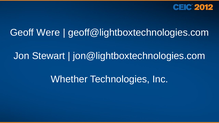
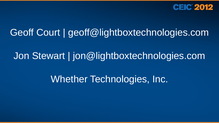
Were: Were -> Court (48, 33)
